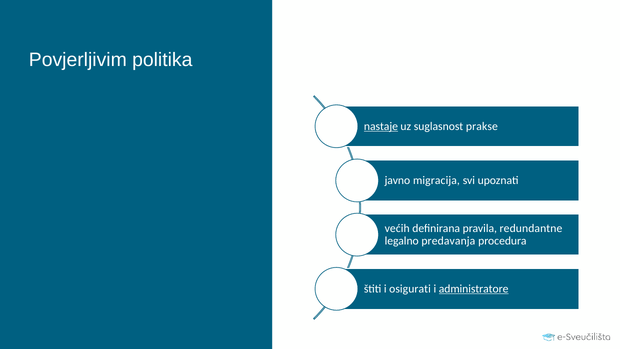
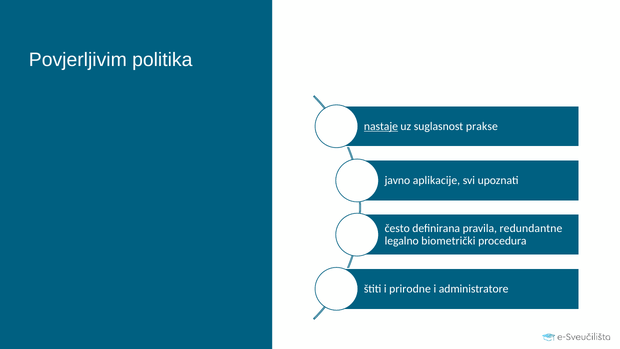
migracija: migracija -> aplikacije (436, 180)
većih: većih -> često (397, 228)
predavanja: predavanja -> biometrički (448, 241)
osigurati: osigurati -> prirodne (410, 289)
administratore underline: present -> none (474, 289)
